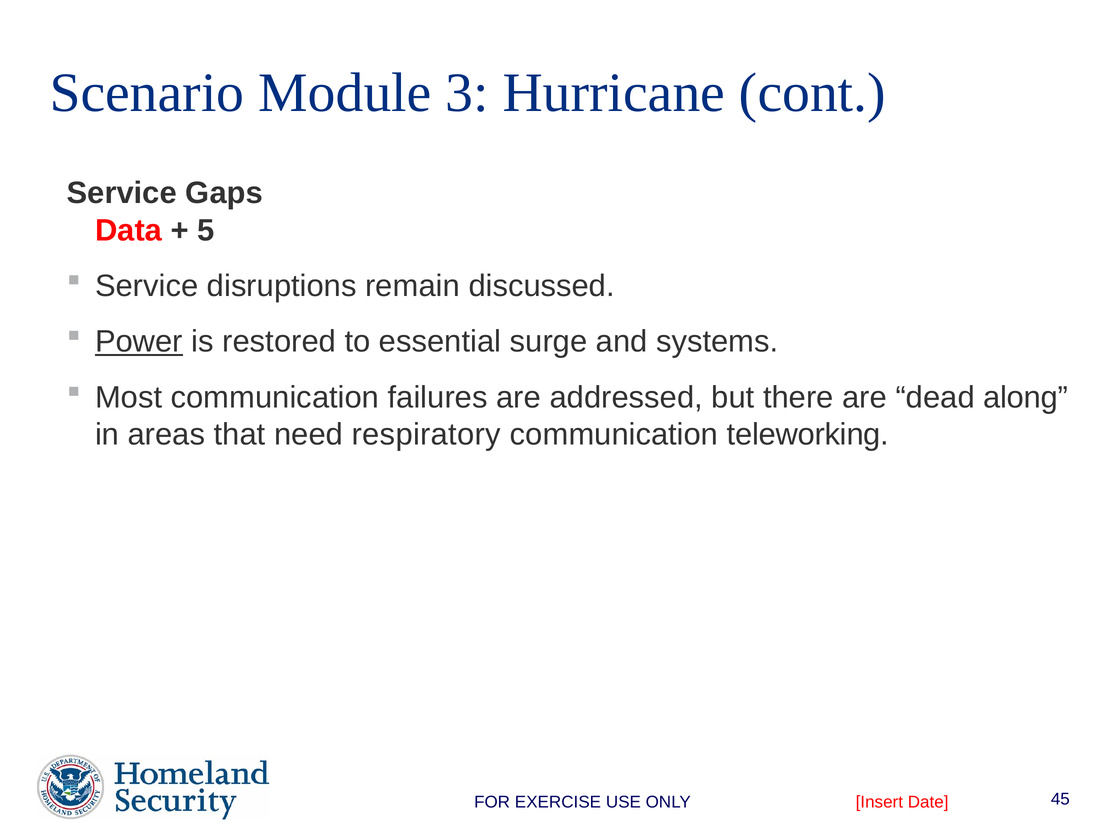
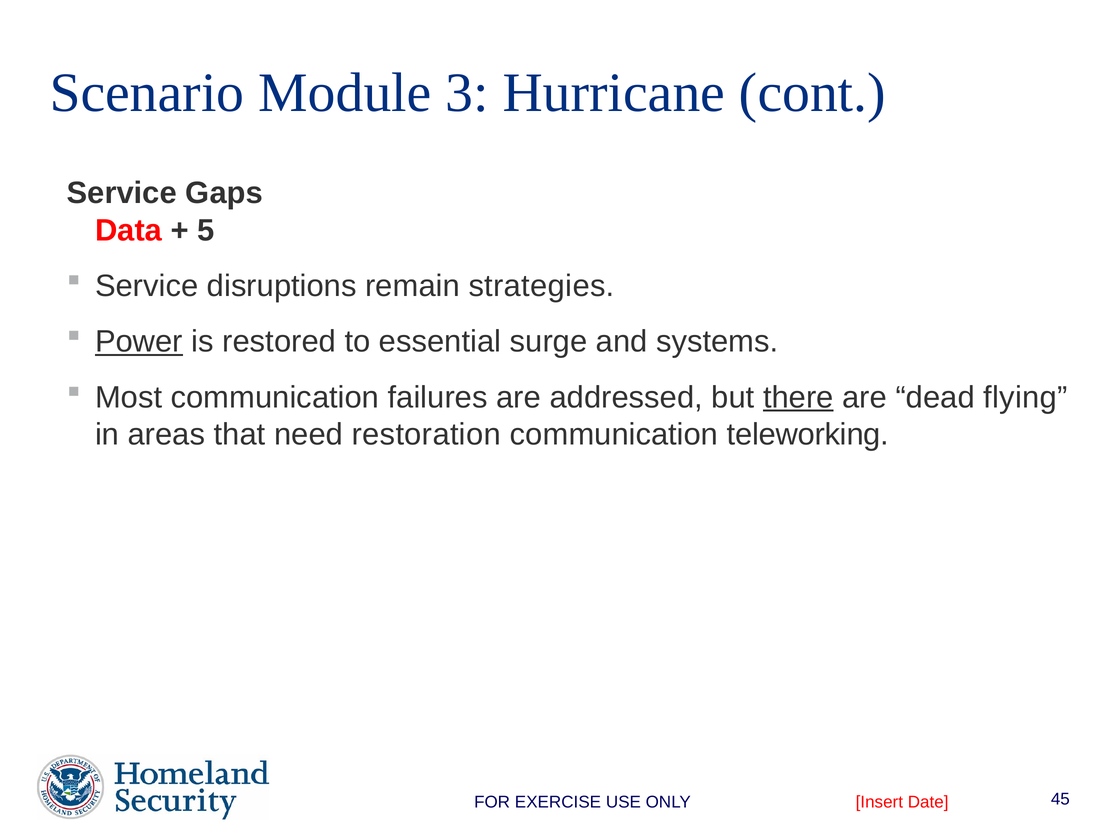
discussed: discussed -> strategies (542, 286)
there underline: none -> present (798, 398)
along: along -> flying (1025, 398)
respiratory: respiratory -> restoration (426, 435)
